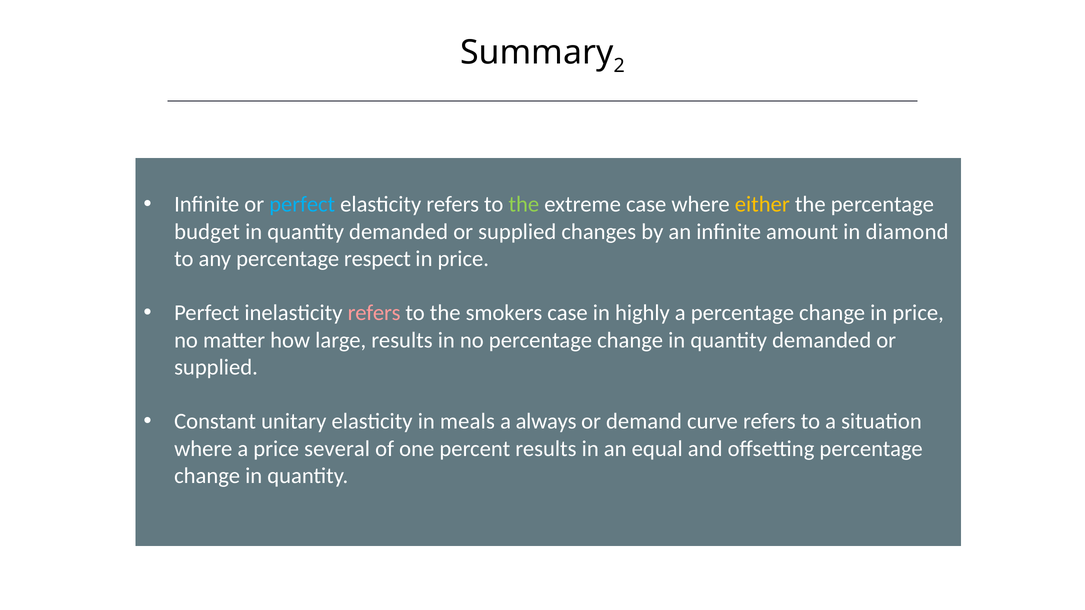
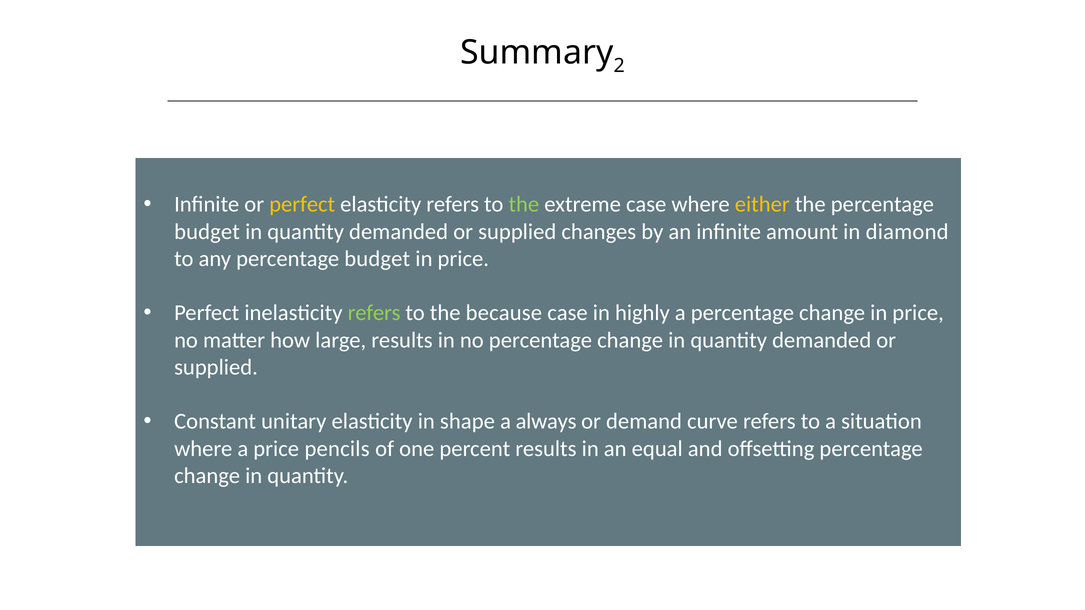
perfect colour: light blue -> yellow (302, 205)
any percentage respect: respect -> budget (377, 259)
refers colour: pink -> light green (374, 313)
smokers: smokers -> because (504, 313)
meals: meals -> shape (467, 422)
several: several -> pencils (337, 449)
